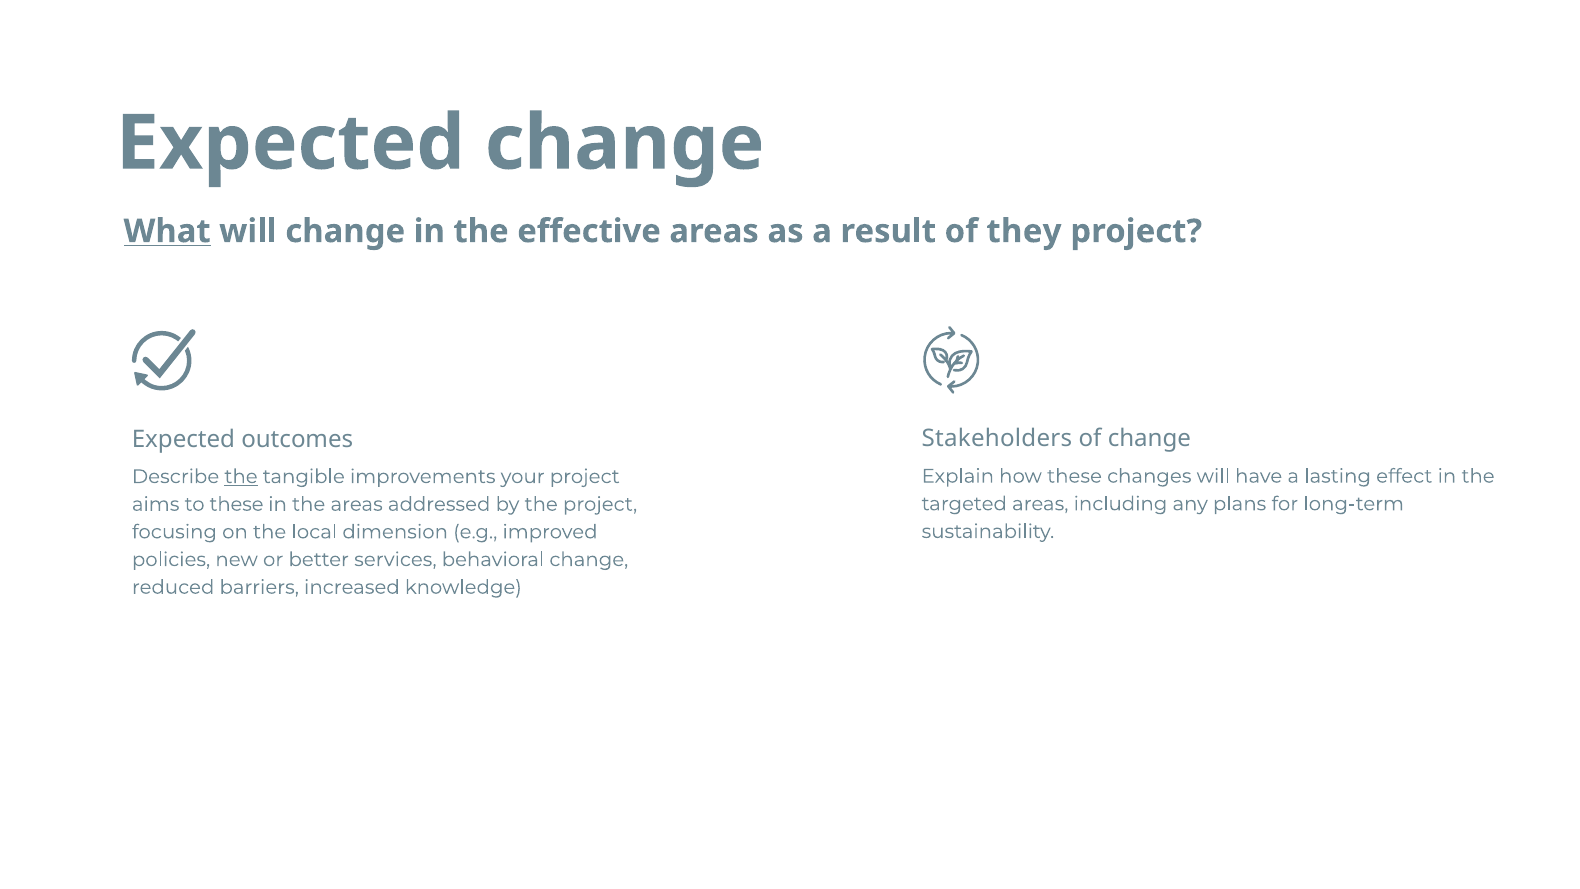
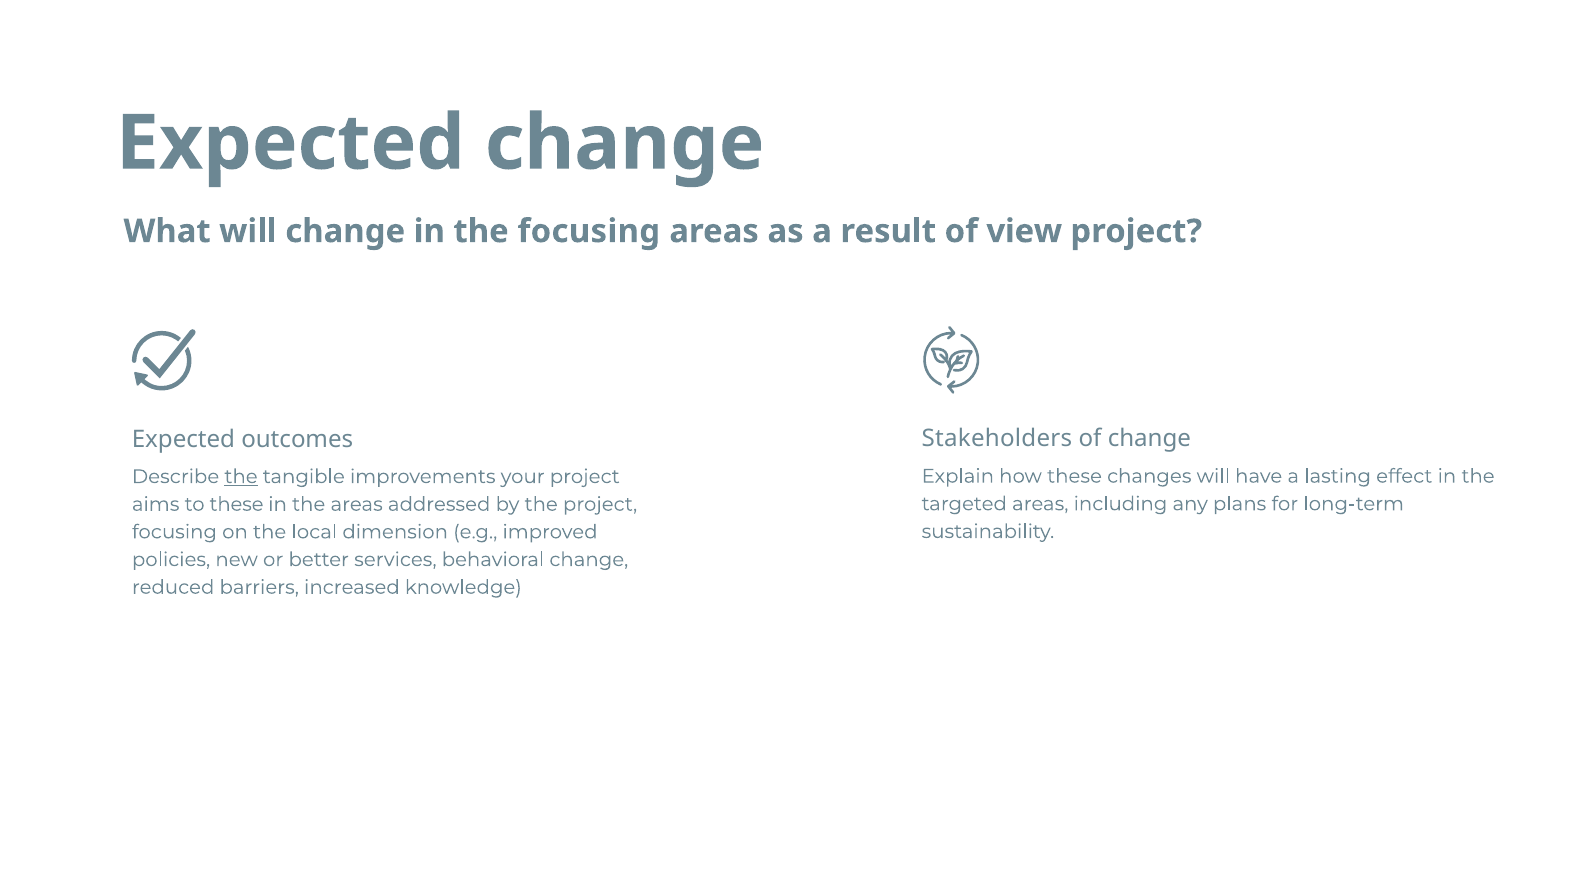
What underline: present -> none (167, 231)
the effective: effective -> focusing (589, 231)
they: they -> view (1024, 231)
